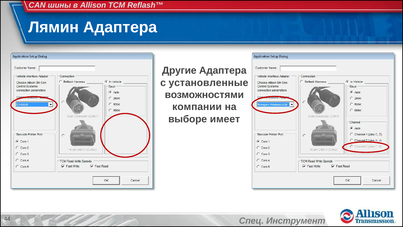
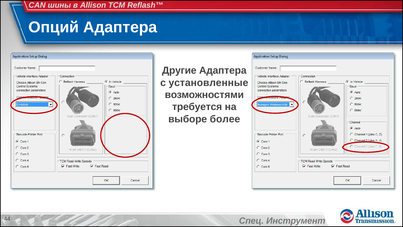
Лямин: Лямин -> Опций (54, 27)
компании: компании -> требуется (197, 107)
имеет: имеет -> более (225, 119)
